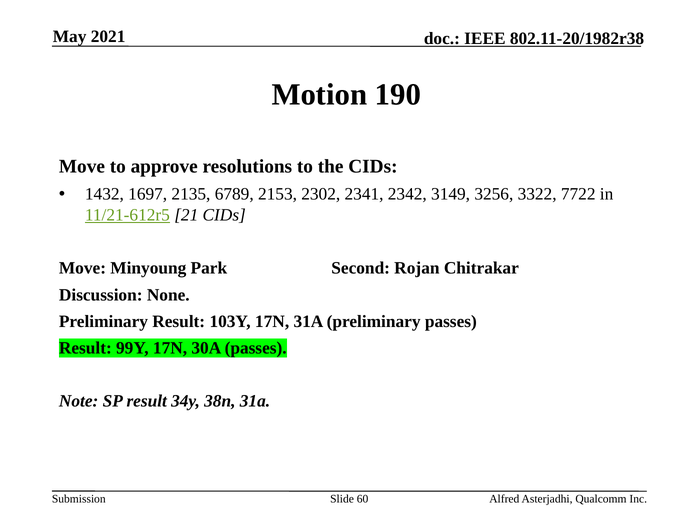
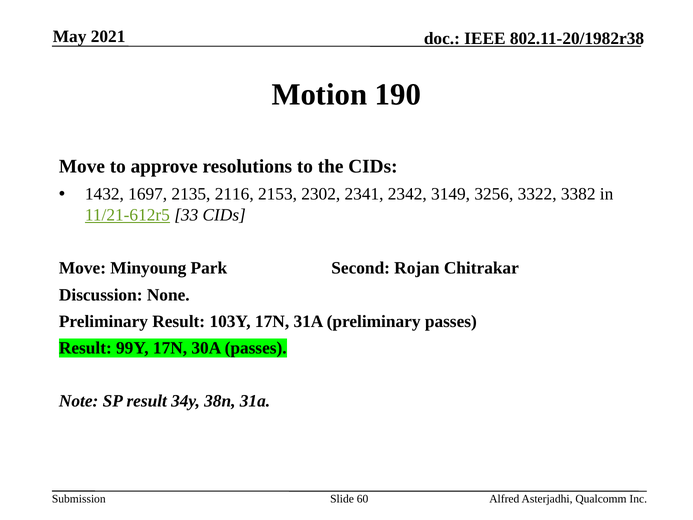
6789: 6789 -> 2116 (234, 194)
7722: 7722 -> 3382 (578, 194)
21: 21 -> 33 (186, 215)
